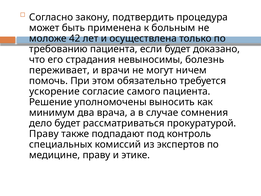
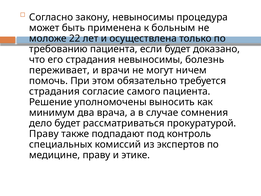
закону подтвердить: подтвердить -> невыносимы (143, 17)
42: 42 -> 22 (75, 39)
ускорение: ускорение -> страдания (54, 91)
